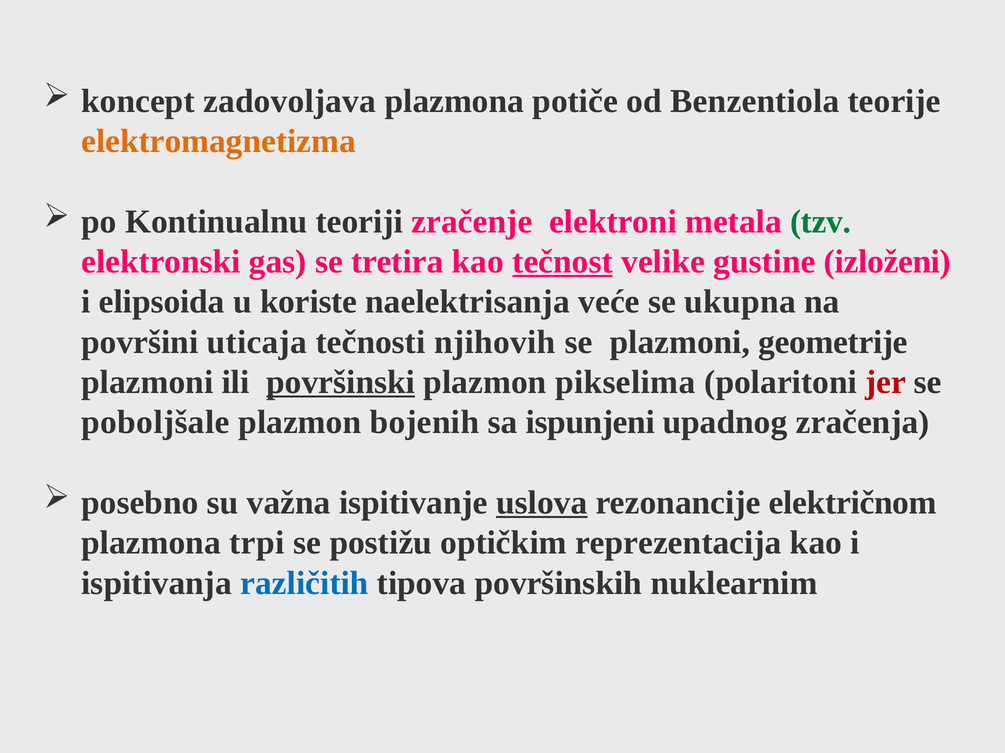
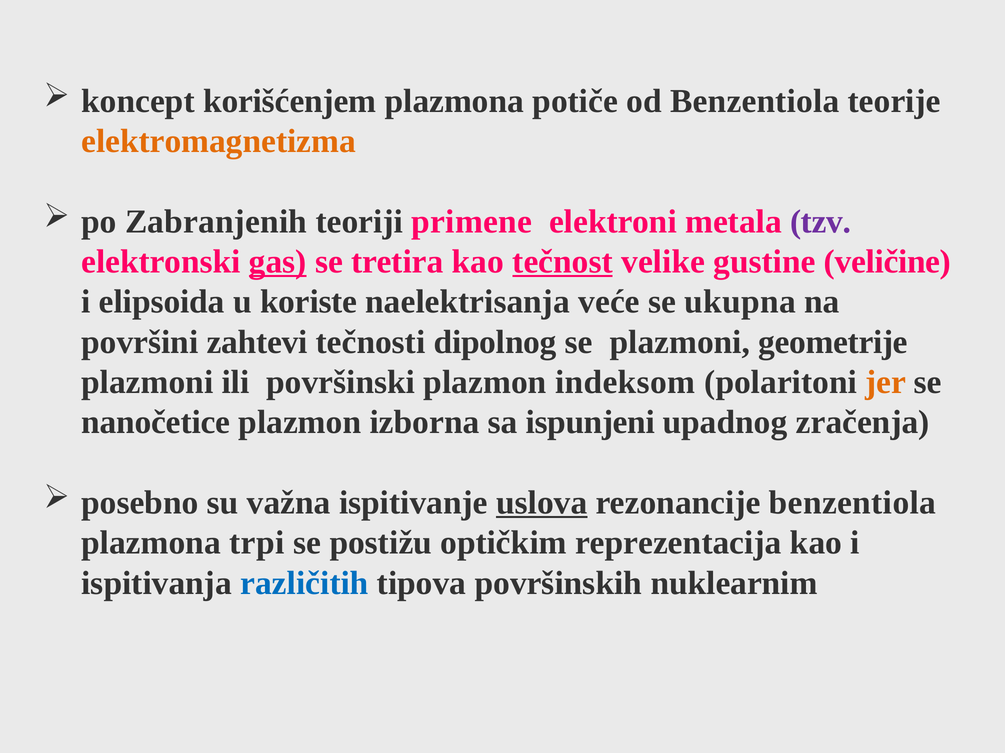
zadovoljava: zadovoljava -> korišćenjem (290, 101)
Kontinualnu: Kontinualnu -> Zabranjenih (216, 222)
zračenje: zračenje -> primene (472, 222)
tzv colour: green -> purple (821, 222)
gas underline: none -> present (278, 262)
izloženi: izloženi -> veličine (887, 262)
uticaja: uticaja -> zahtevi (257, 342)
njihovih: njihovih -> dipolnog (495, 342)
površinski underline: present -> none (341, 383)
pikselima: pikselima -> indeksom (625, 383)
jer colour: red -> orange (886, 383)
poboljšale: poboljšale -> nanočetice (156, 423)
bojenih: bojenih -> izborna (425, 423)
rezonancije električnom: električnom -> benzentiola (853, 503)
